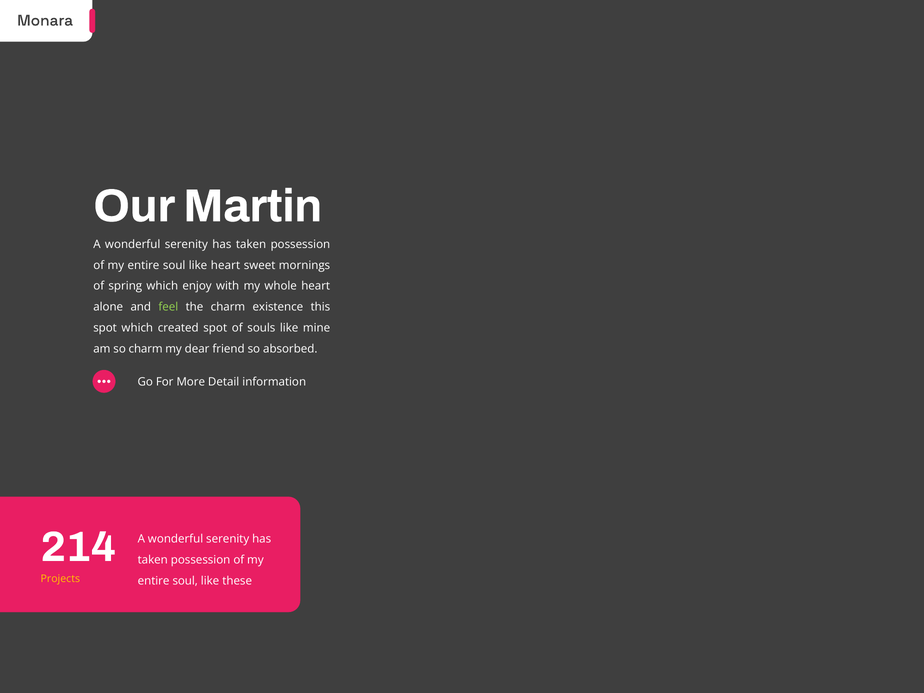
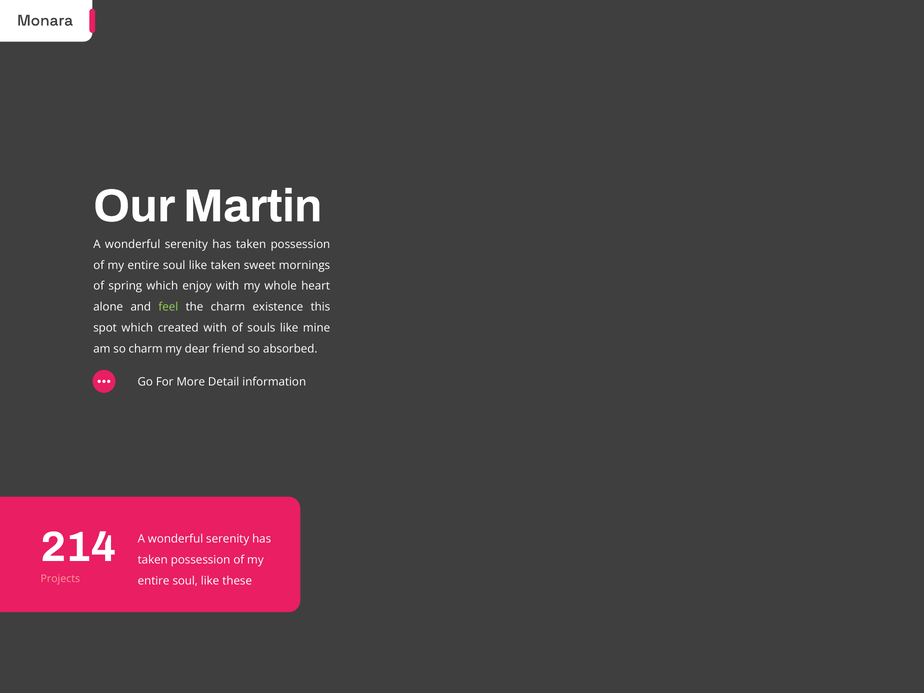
like heart: heart -> taken (226, 265)
created spot: spot -> with (215, 328)
Projects colour: yellow -> pink (60, 579)
